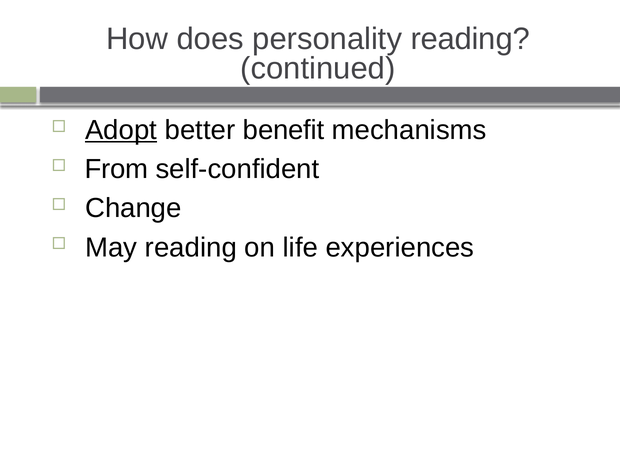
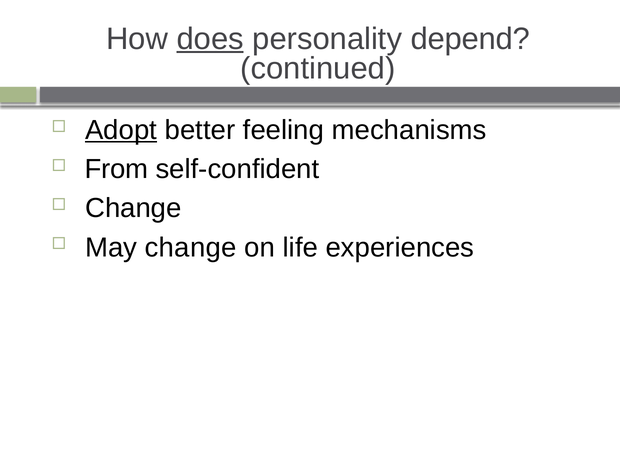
does underline: none -> present (210, 39)
personality reading: reading -> depend (470, 39)
benefit: benefit -> feeling (284, 130)
May reading: reading -> change (191, 247)
